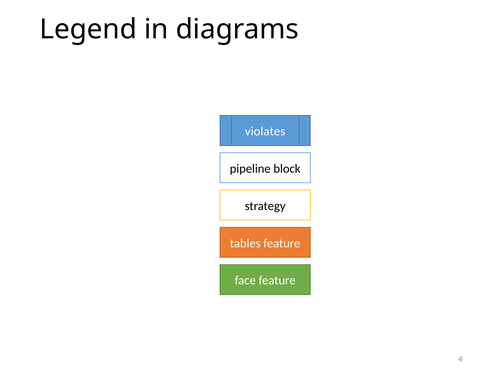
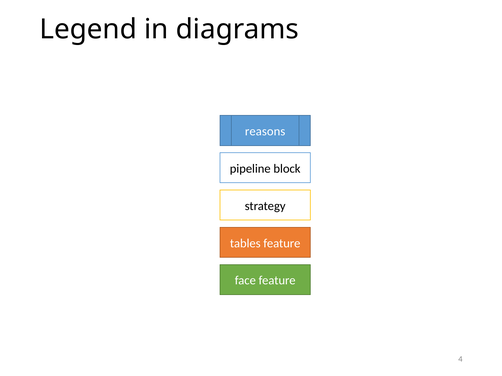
violates: violates -> reasons (265, 132)
